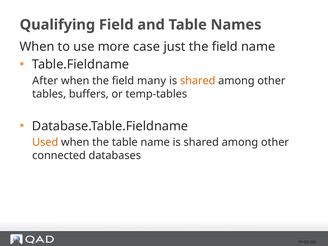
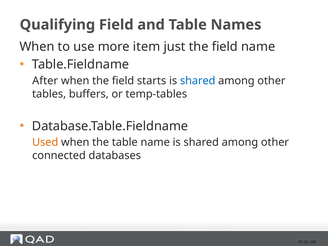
case: case -> item (147, 47)
many: many -> starts (152, 81)
shared colour: orange -> blue (198, 81)
